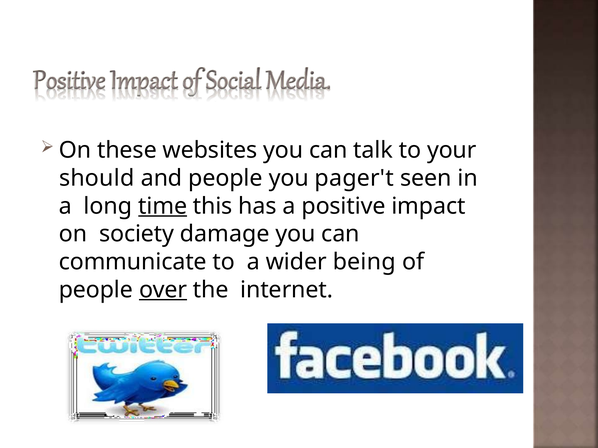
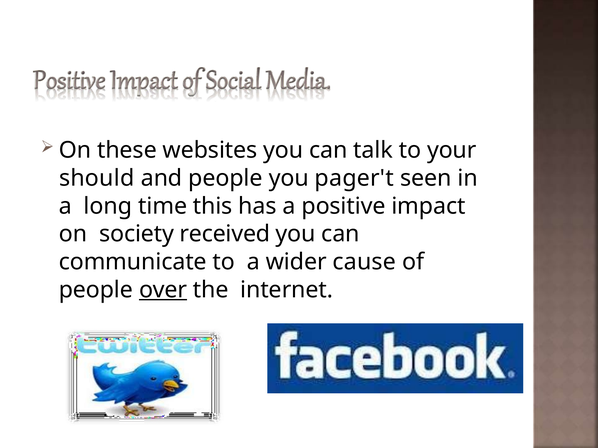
time underline: present -> none (163, 206)
damage: damage -> received (225, 234)
being: being -> cause (364, 262)
